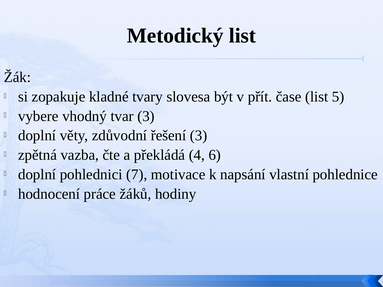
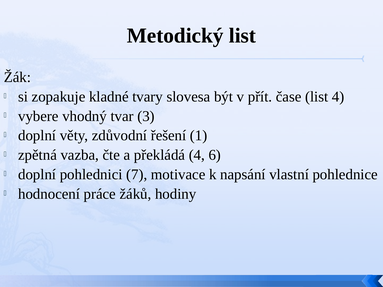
list 5: 5 -> 4 (338, 97)
řešení 3: 3 -> 1 (199, 136)
